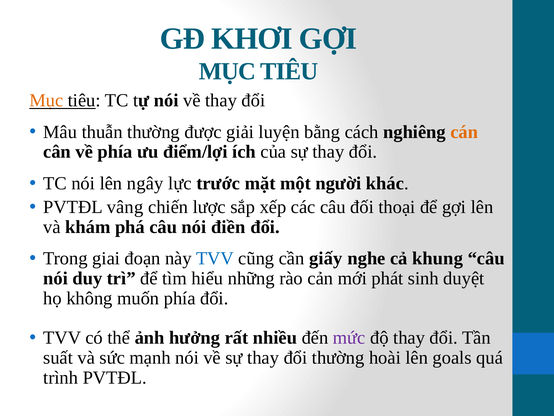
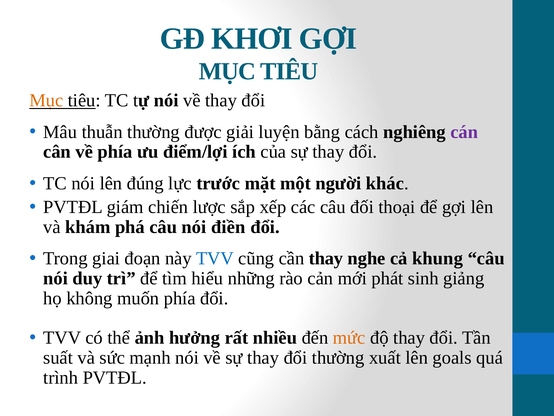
cán colour: orange -> purple (464, 132)
ngây: ngây -> đúng (145, 183)
vâng: vâng -> giám (125, 207)
cần giấy: giấy -> thay (326, 258)
duyệt: duyệt -> giảng (464, 278)
mức colour: purple -> orange (349, 337)
hoài: hoài -> xuất (385, 357)
